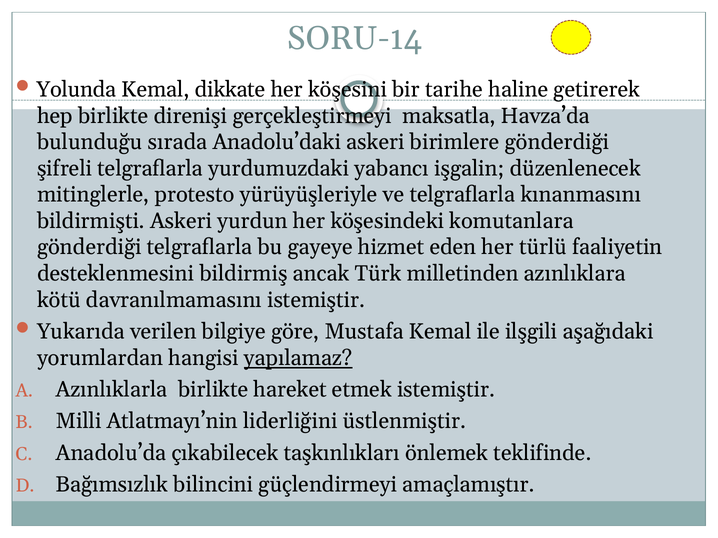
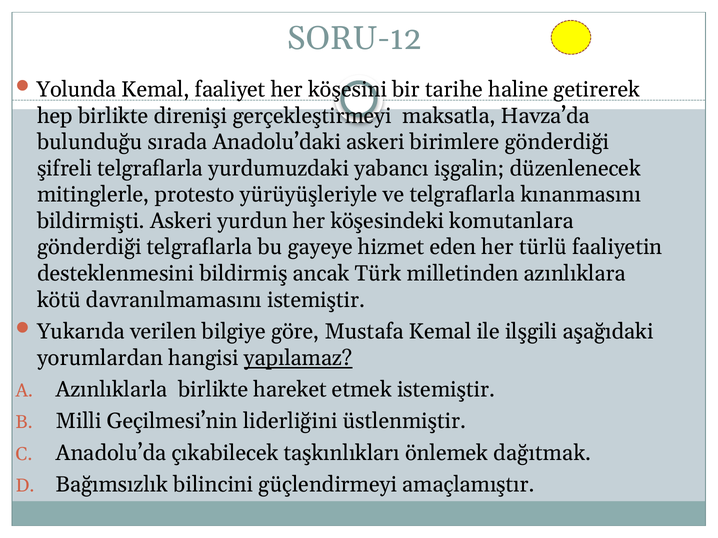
SORU-14: SORU-14 -> SORU-12 (355, 39)
dikkate: dikkate -> faaliyet (230, 90)
Atlatmayı’nin: Atlatmayı’nin -> Geçilmesi’nin (172, 422)
teklifinde: teklifinde -> dağıtmak (542, 453)
